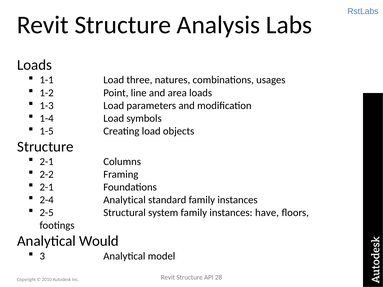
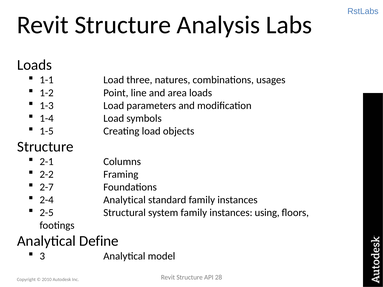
2-1: 2-1 -> 2-7 (47, 187)
have: have -> using (267, 213)
Would: Would -> Define (99, 241)
